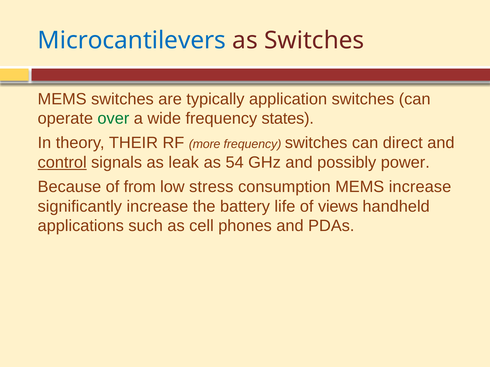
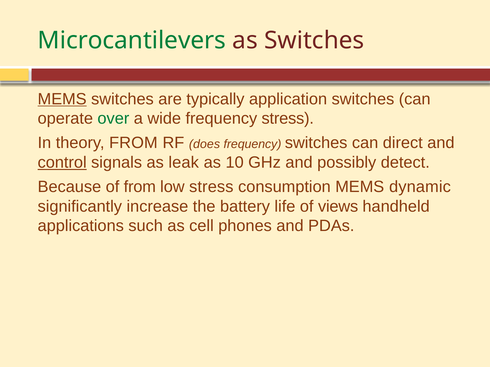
Microcantilevers colour: blue -> green (132, 40)
MEMS underline: none -> present (62, 99)
frequency states: states -> stress (288, 119)
theory THEIR: THEIR -> FROM (133, 143)
more: more -> does (204, 144)
54: 54 -> 10 (235, 163)
power: power -> detect (405, 163)
MEMS increase: increase -> dynamic (420, 187)
